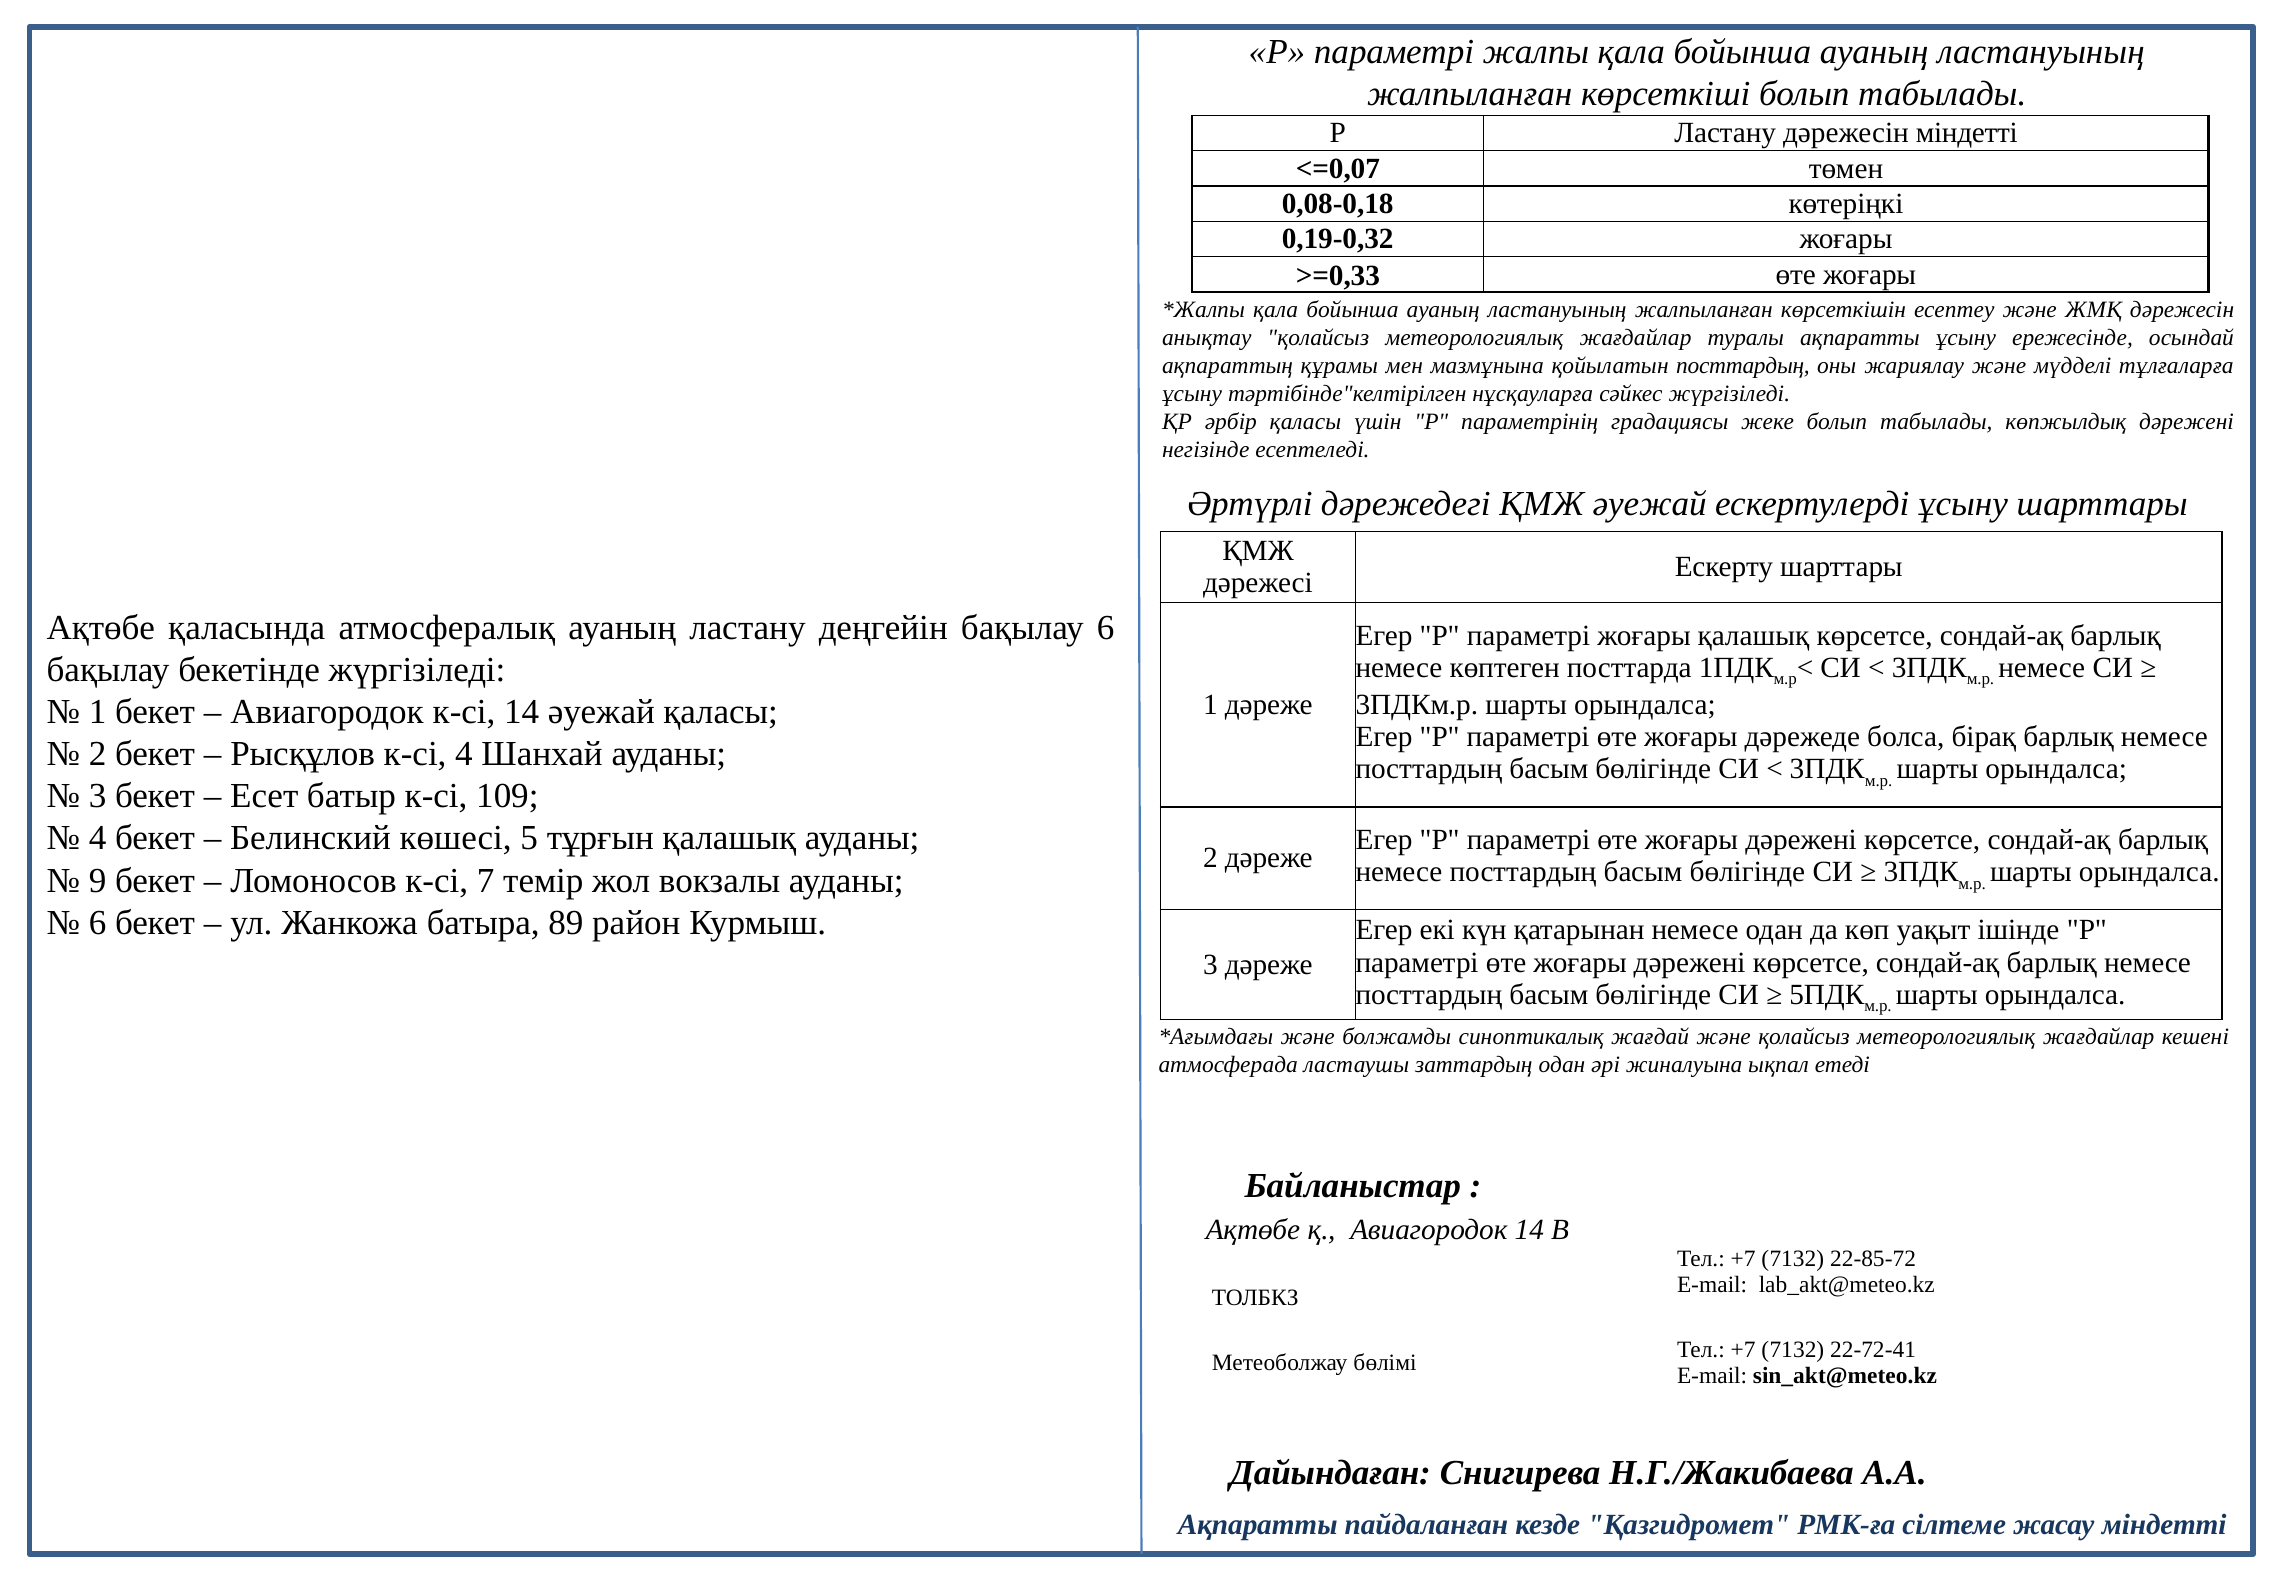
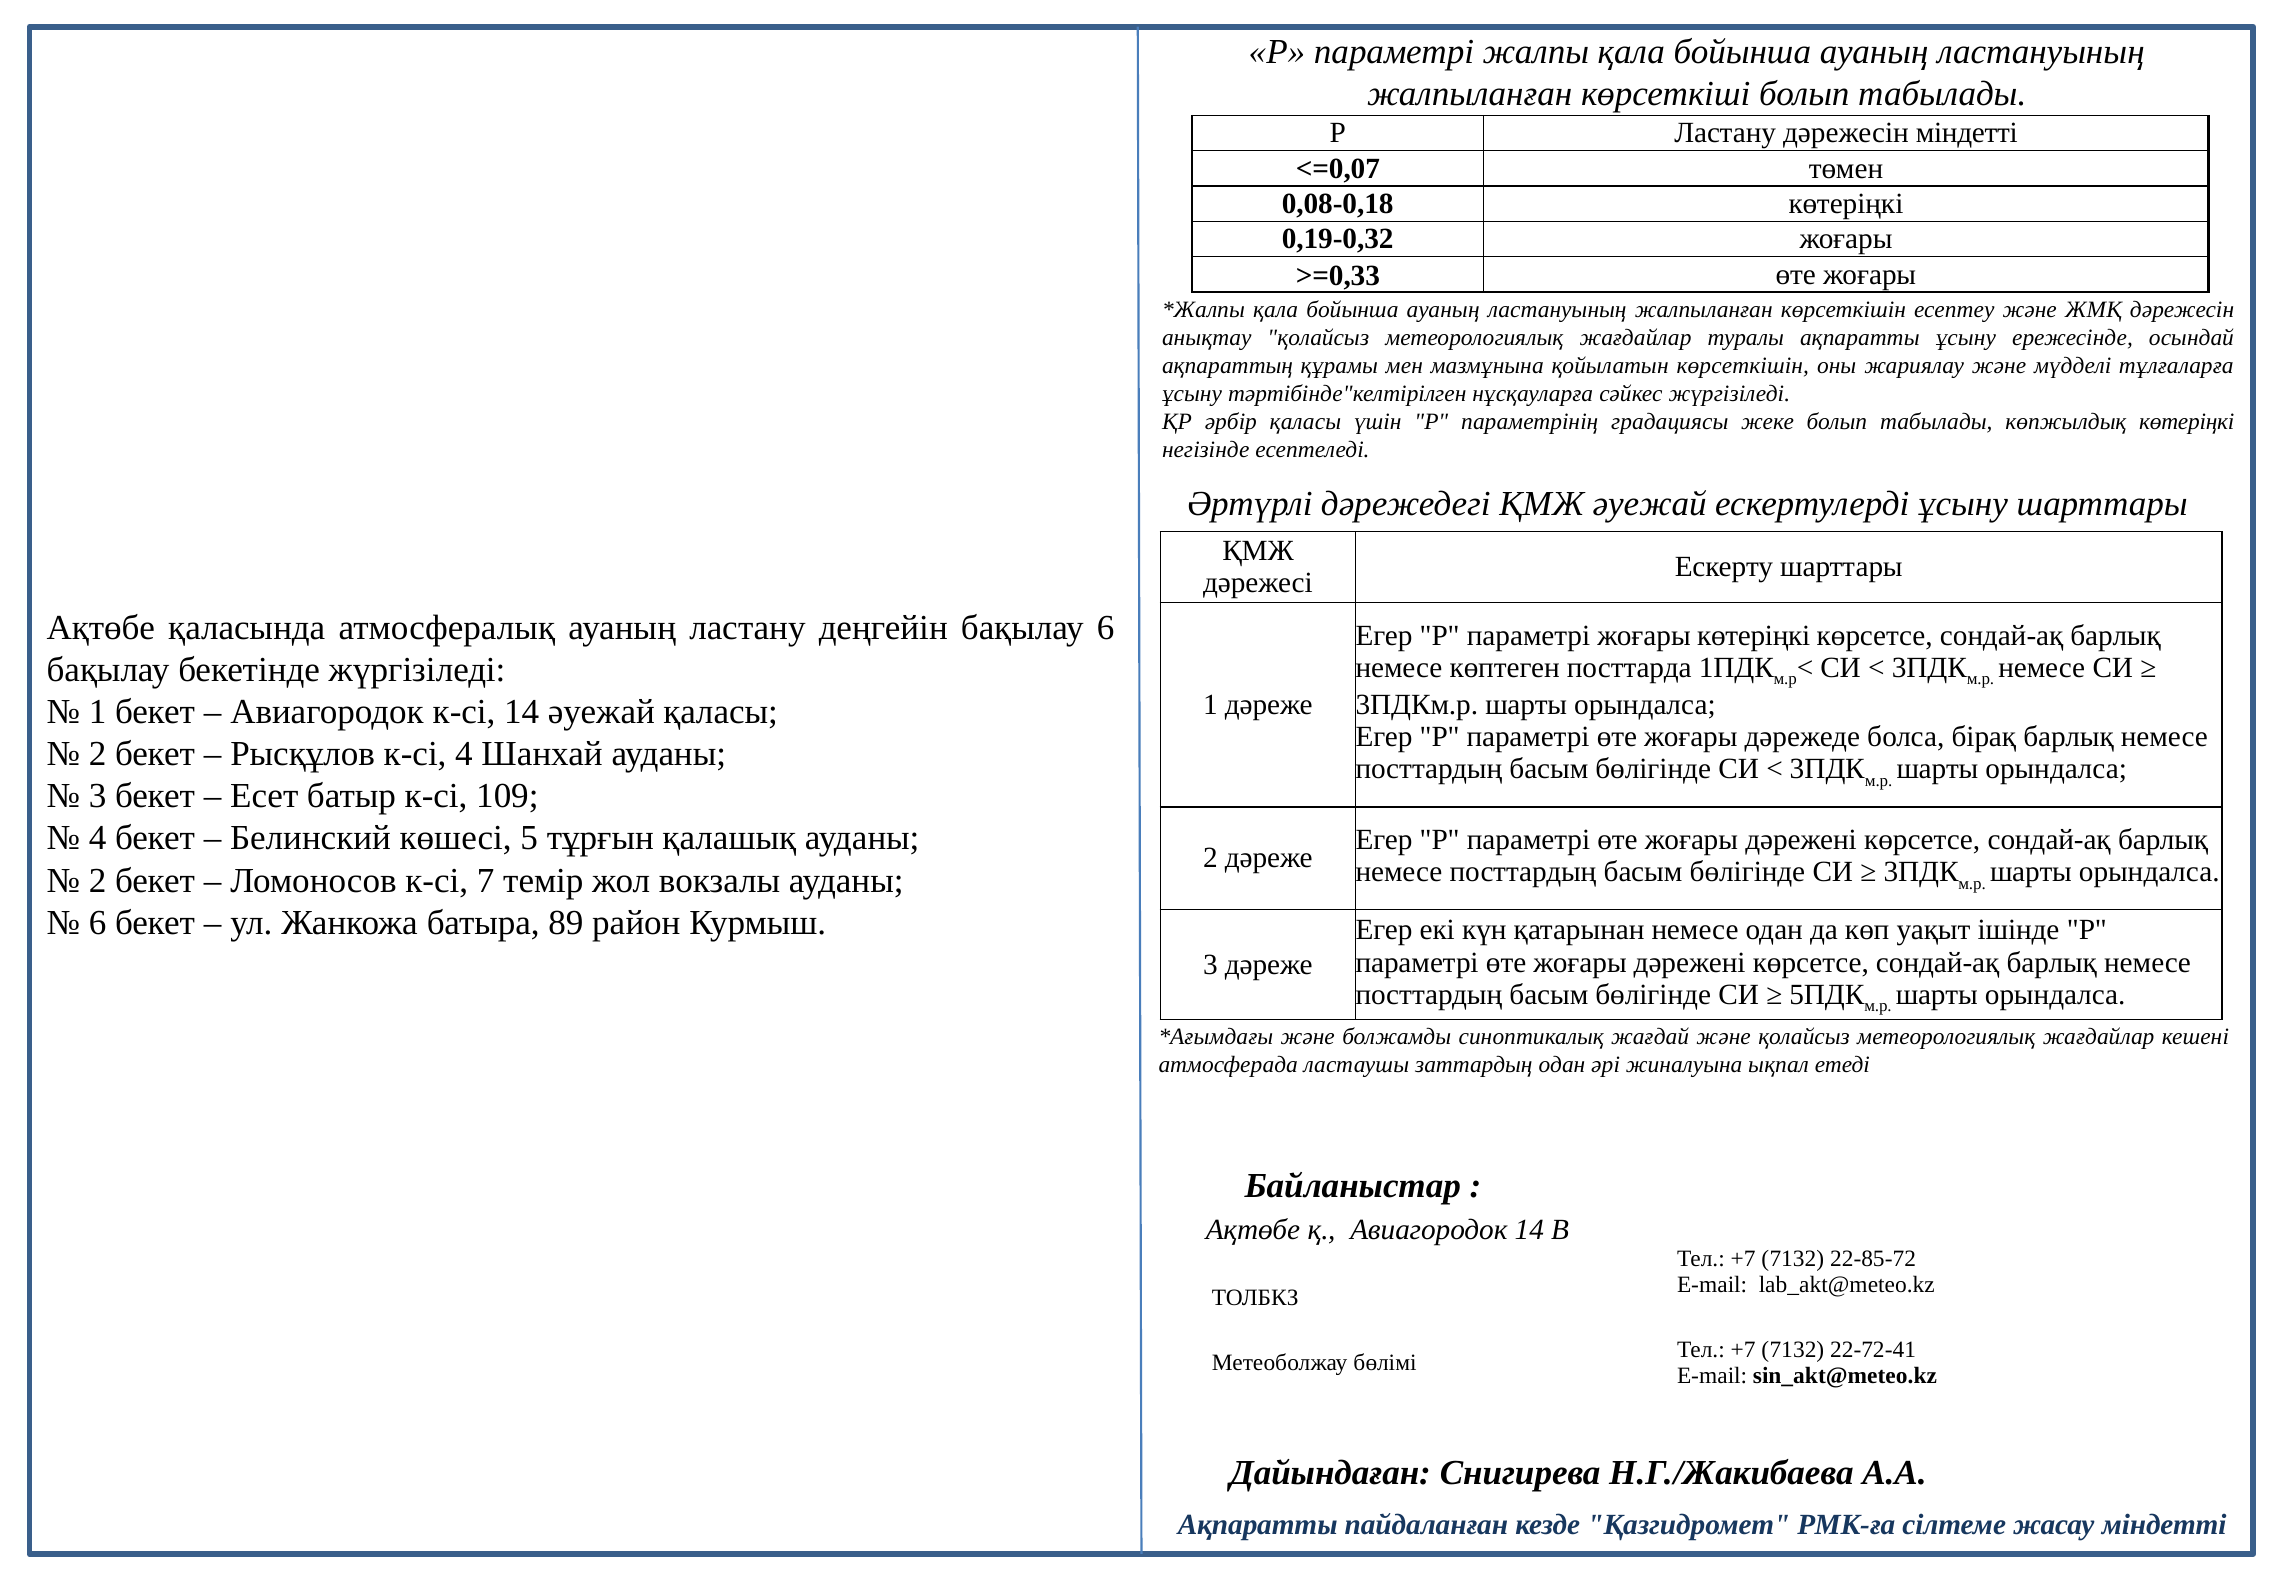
қойылатын посттардың: посттардың -> көрсеткішін (1743, 366)
көпжылдық дәрежені: дәрежені -> көтеріңкі (2187, 422)
жоғары қалашық: қалашық -> көтеріңкі (1754, 635)
9: 9 -> 2 (98, 880)
